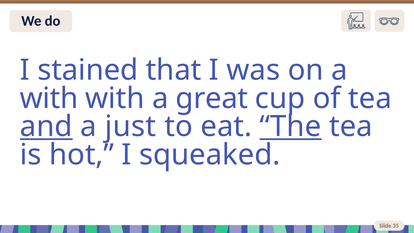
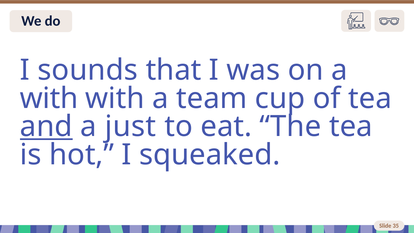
stained: stained -> sounds (88, 70)
great: great -> team (212, 98)
The underline: present -> none (290, 126)
